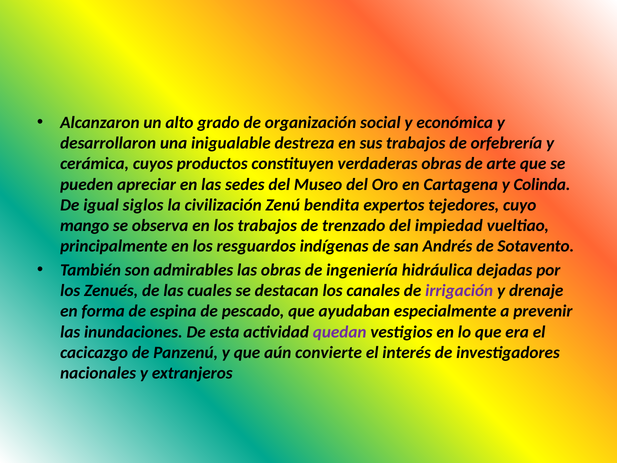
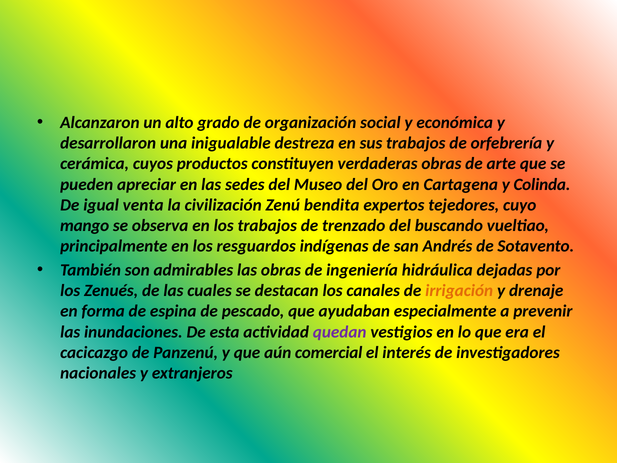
siglos: siglos -> venta (143, 205)
impiedad: impiedad -> buscando (449, 225)
irrigación colour: purple -> orange (459, 291)
convierte: convierte -> comercial (329, 352)
